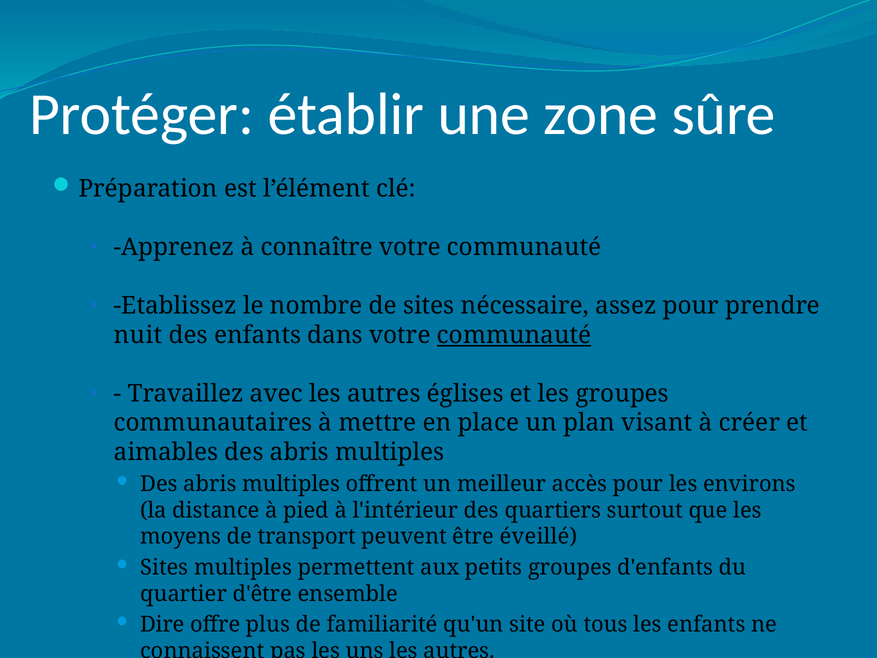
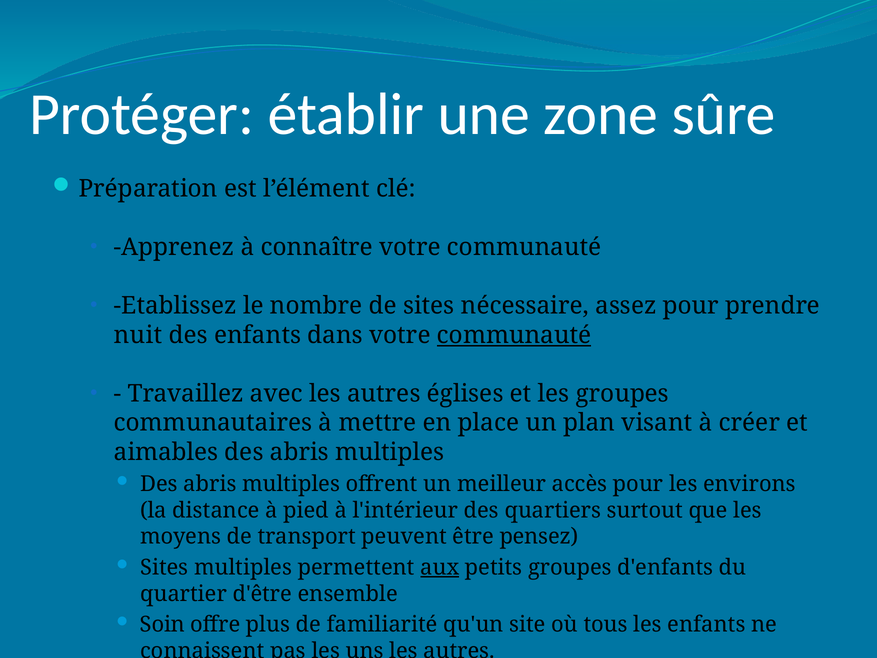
éveillé: éveillé -> pensez (539, 537)
aux underline: none -> present (440, 567)
Dire: Dire -> Soin (162, 624)
